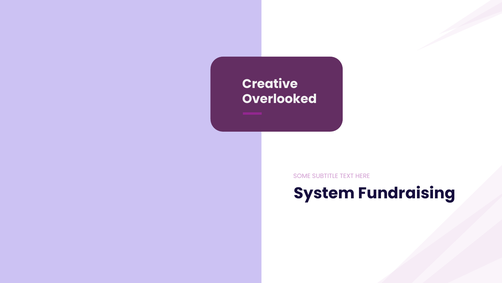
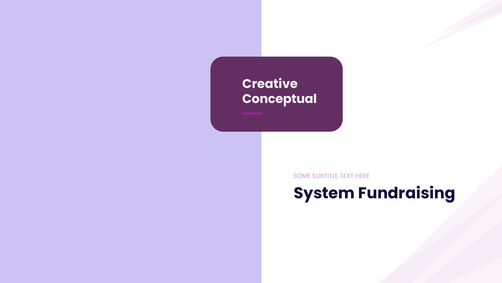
Overlooked: Overlooked -> Conceptual (280, 99)
